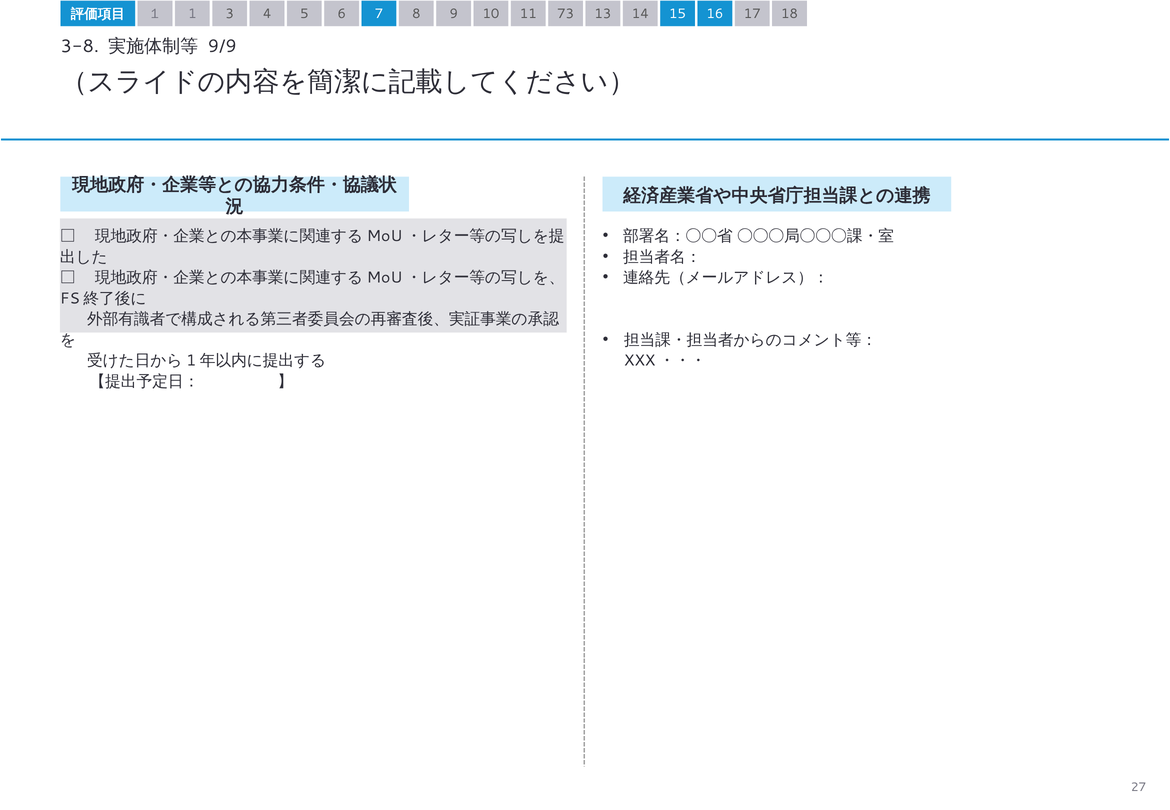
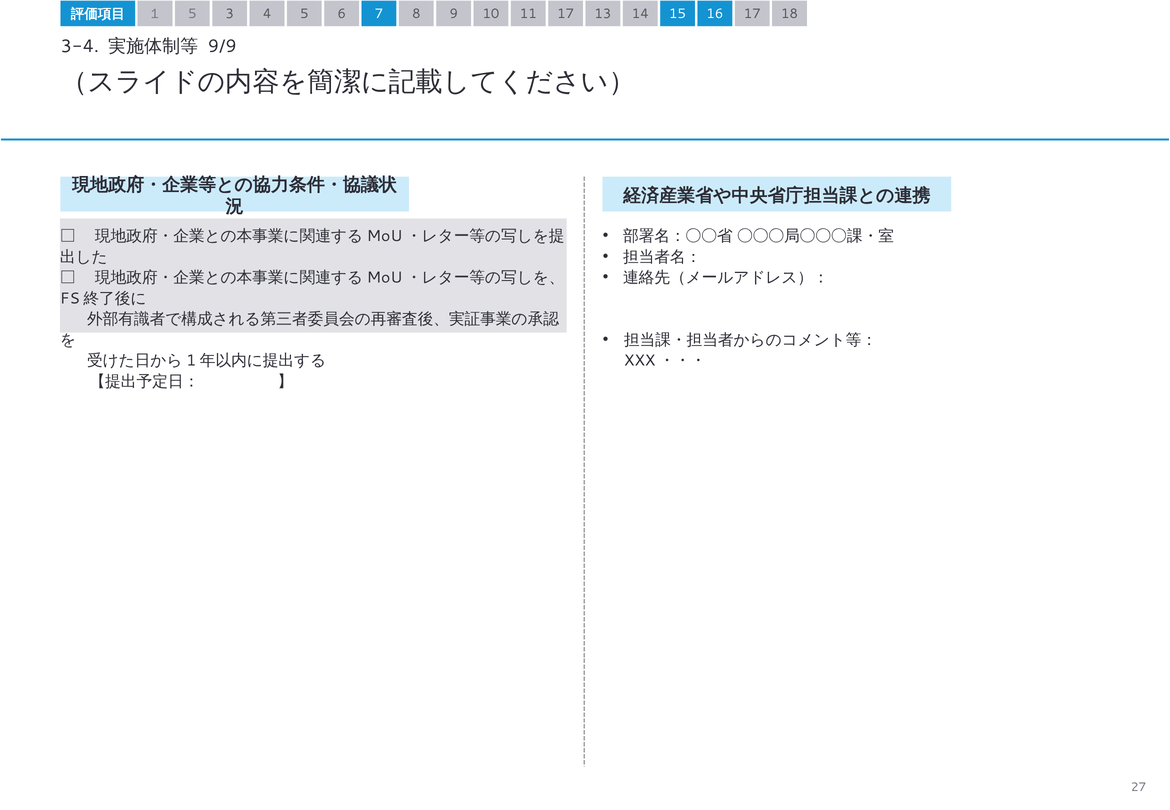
１ 1: 1 -> 5 (192, 14)
11 73: 73 -> 17 (566, 14)
3-8: 3-8 -> 3-4 (80, 46)
